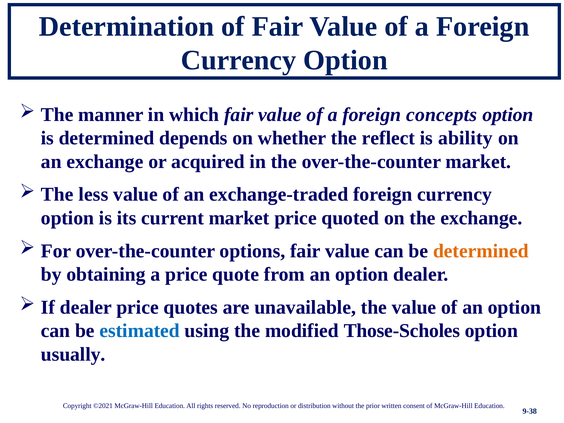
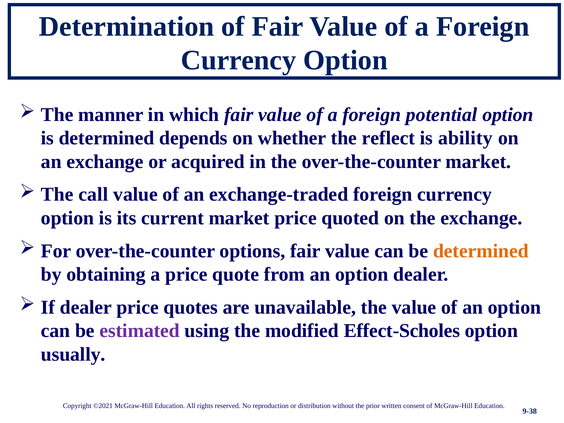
concepts: concepts -> potential (442, 115)
less: less -> call (93, 195)
estimated colour: blue -> purple (140, 331)
Those-Scholes: Those-Scholes -> Effect-Scholes (402, 331)
